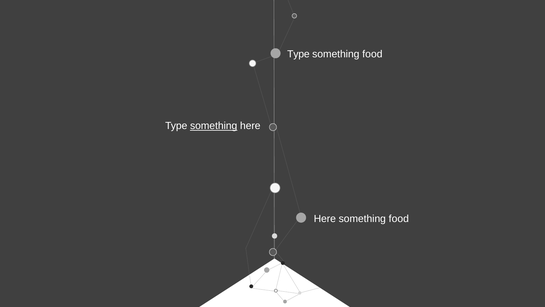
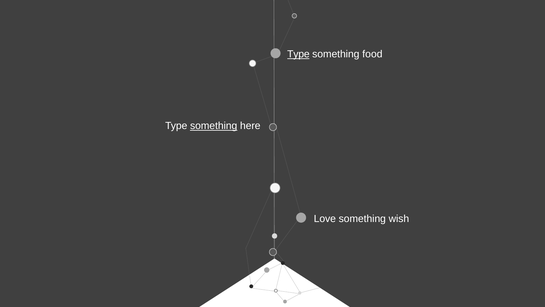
Type underline: none -> present (298, 54)
Here: Here -> Love (325, 219)
food: food -> wish (399, 219)
